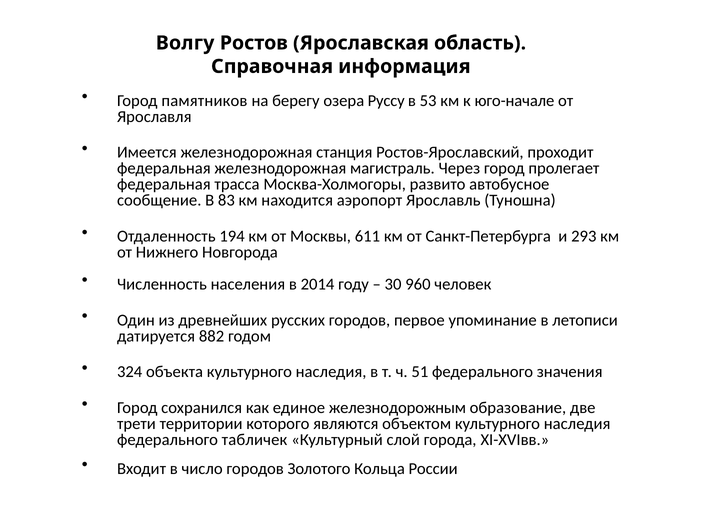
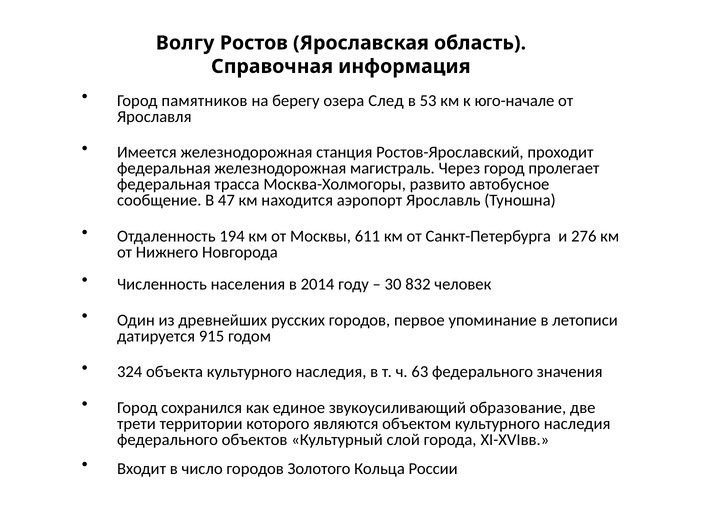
Руссу: Руссу -> След (386, 101)
83: 83 -> 47 (226, 200)
293: 293 -> 276 (584, 236)
960: 960 -> 832 (418, 284)
882: 882 -> 915 (212, 336)
51: 51 -> 63 (420, 372)
железнодорожным: железнодорожным -> звукоусиливающий (397, 408)
табличек: табличек -> объектов (255, 440)
